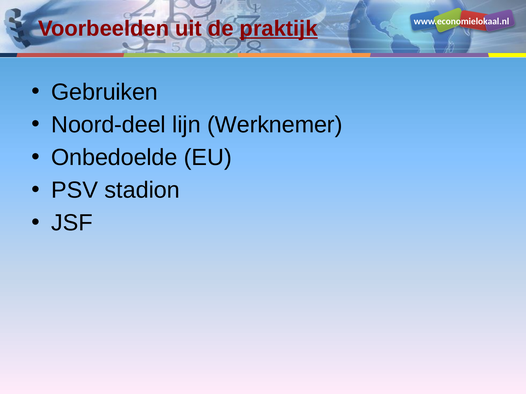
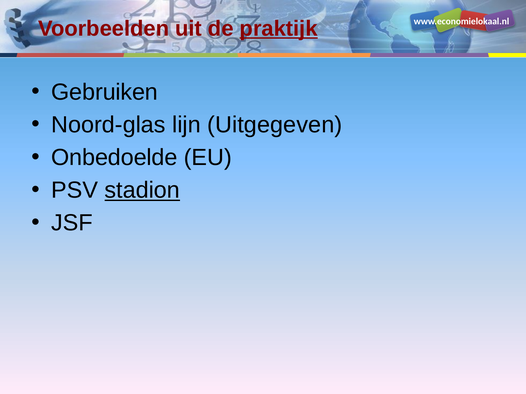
Noord-deel: Noord-deel -> Noord-glas (108, 125)
Werknemer: Werknemer -> Uitgegeven (275, 125)
stadion underline: none -> present (142, 190)
